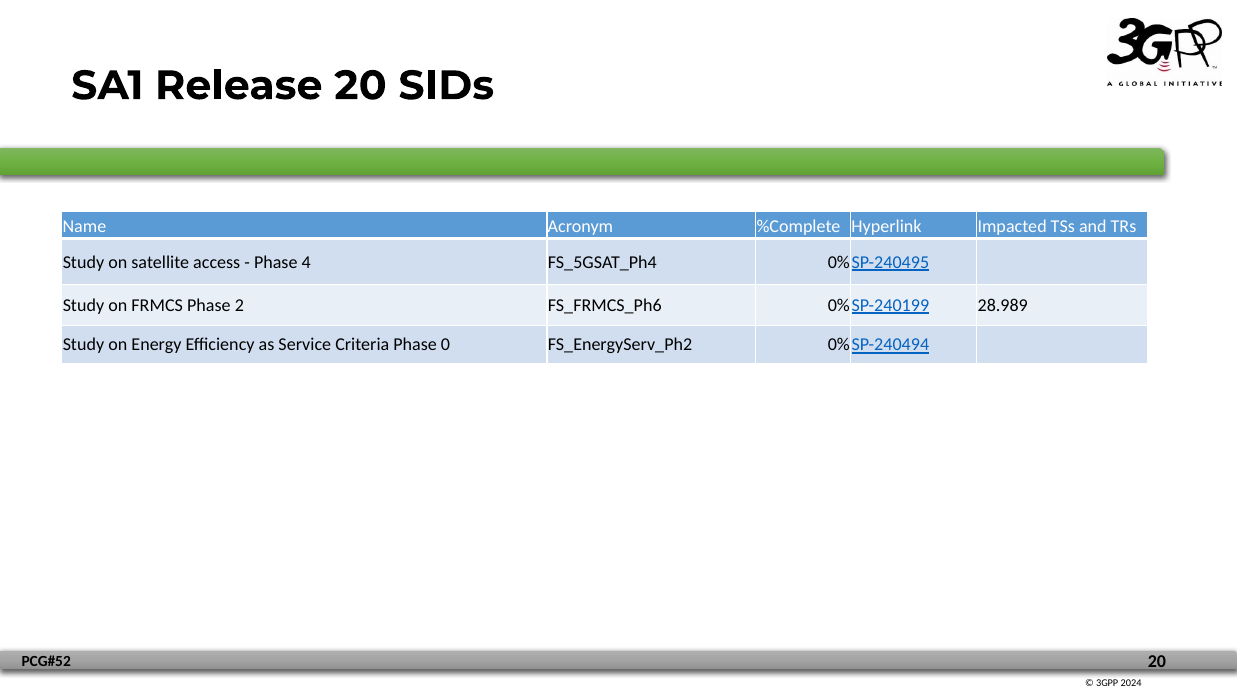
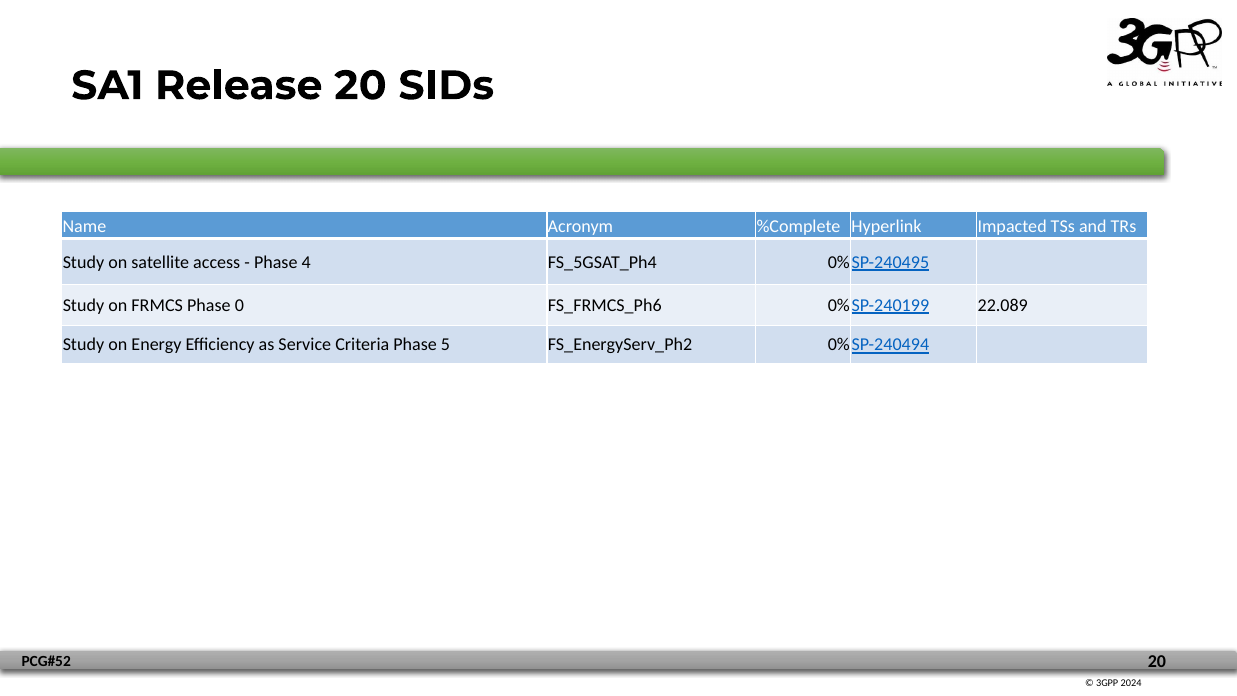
2: 2 -> 0 (239, 305)
28.989: 28.989 -> 22.089 (1003, 306)
0: 0 -> 5 (445, 345)
